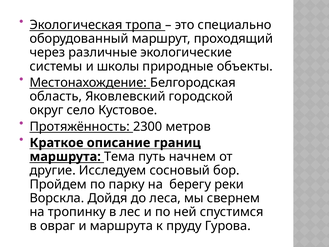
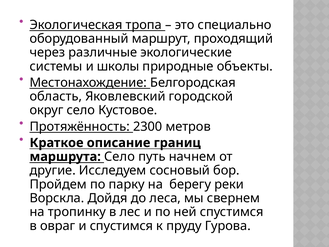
маршрута Тема: Тема -> Село (120, 157)
и маршрута: маршрута -> спустимся (121, 226)
